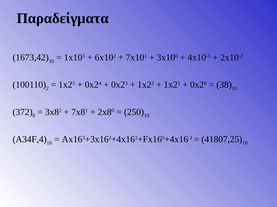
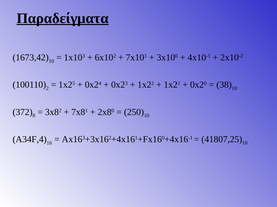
Παραδείγματα underline: none -> present (63, 18)
